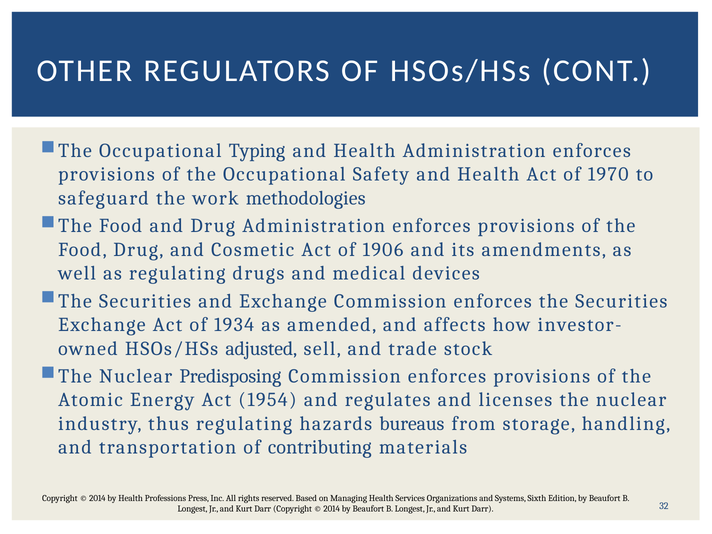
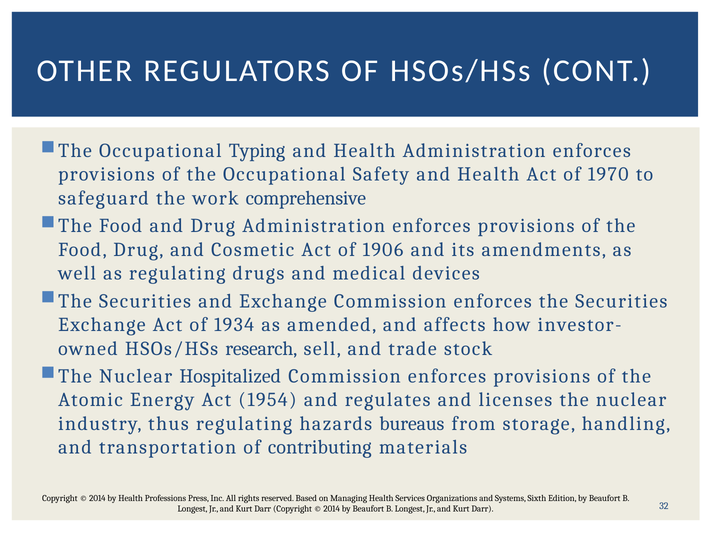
methodologies: methodologies -> comprehensive (306, 198)
adjusted: adjusted -> research (261, 349)
Predisposing: Predisposing -> Hospitalized (230, 376)
